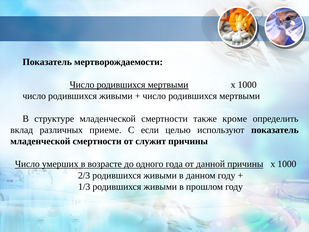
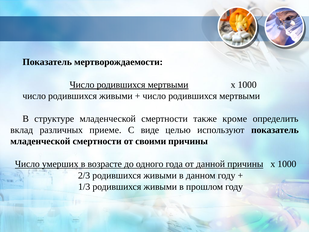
если: если -> виде (150, 130)
служит: служит -> своими (151, 141)
